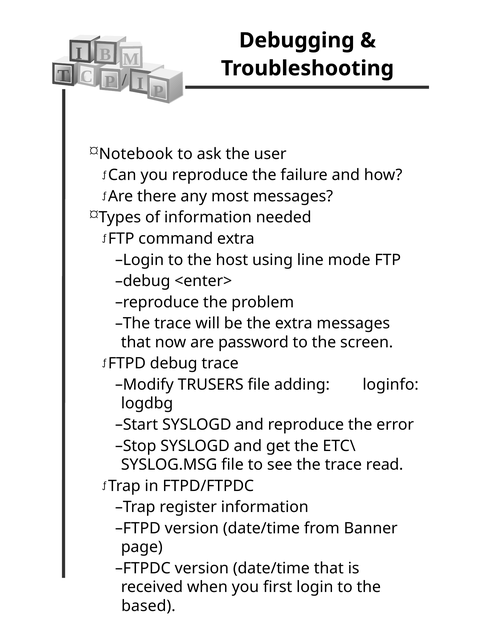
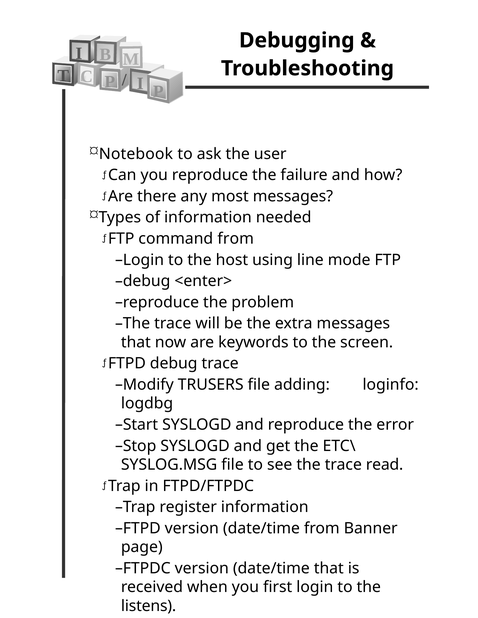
command extra: extra -> from (236, 239)
password: password -> keywords (253, 342)
based: based -> listens (149, 606)
